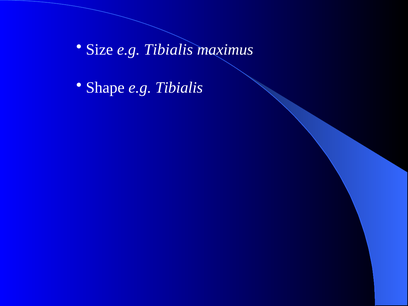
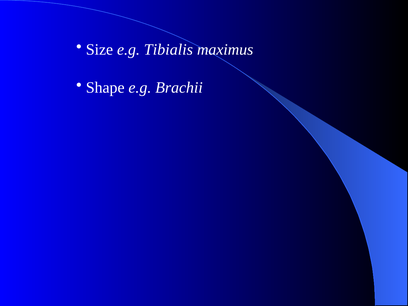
Shape e.g Tibialis: Tibialis -> Brachii (179, 88)
